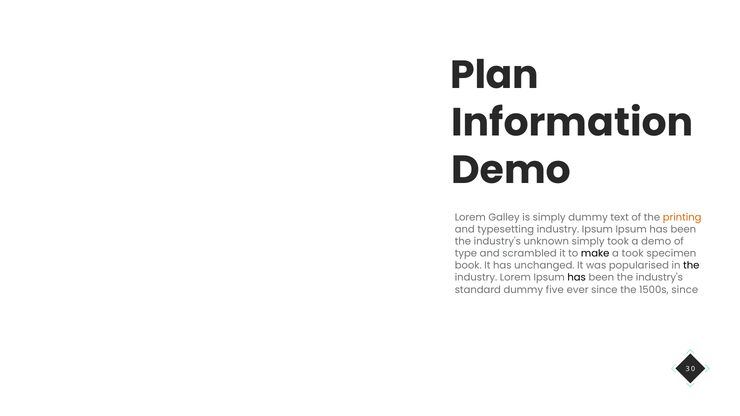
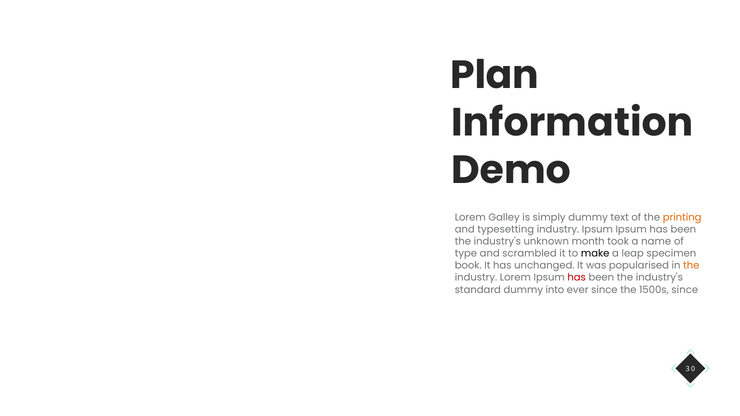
unknown simply: simply -> month (588, 242)
a demo: demo -> name (656, 242)
a took: took -> leap (633, 254)
the colour: black -> orange (691, 266)
has colour: black -> red (577, 278)
five: five -> into (555, 290)
